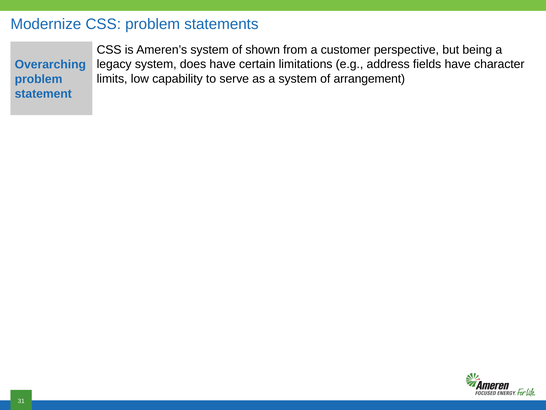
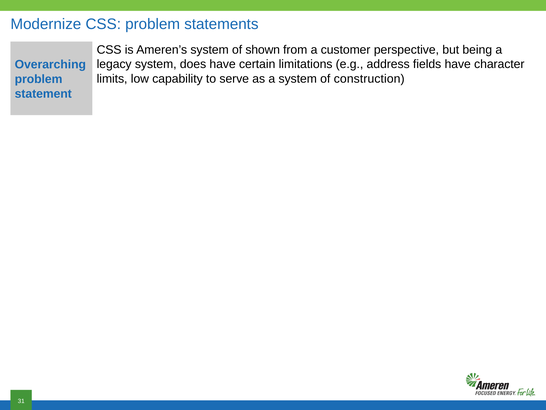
arrangement: arrangement -> construction (369, 79)
